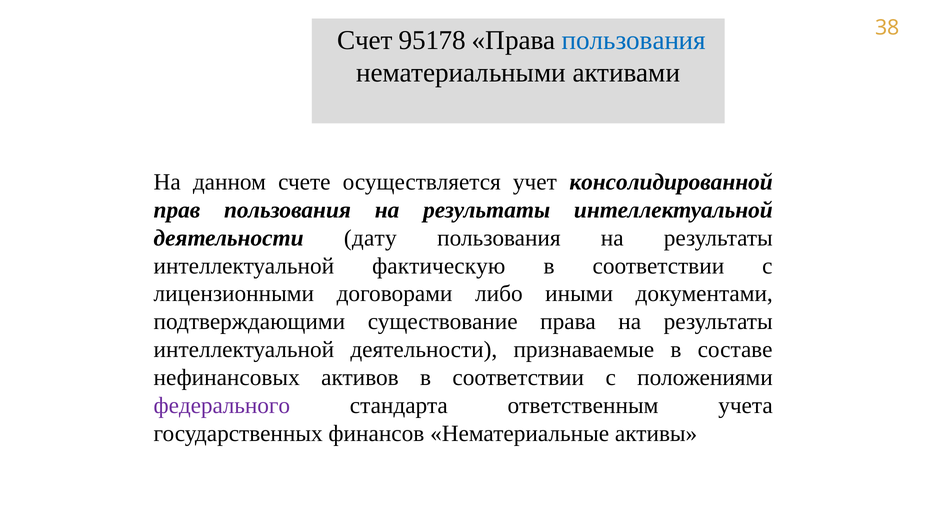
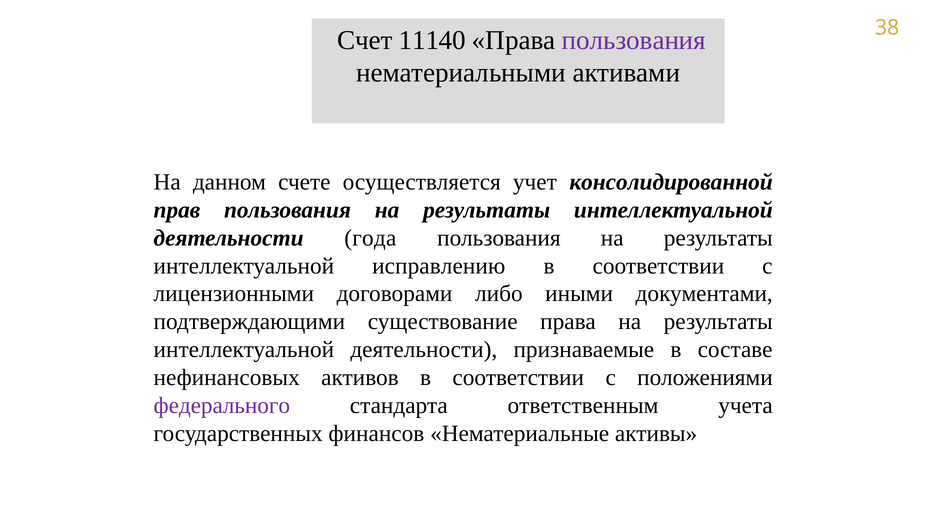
95178: 95178 -> 11140 (432, 40)
пользования colour: blue -> purple (634, 40)
дату: дату -> года (370, 238)
фактическую: фактическую -> исправлению (439, 266)
